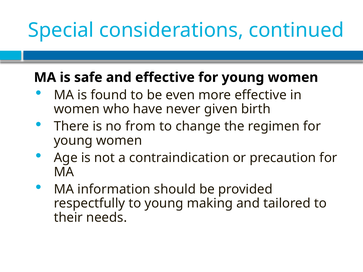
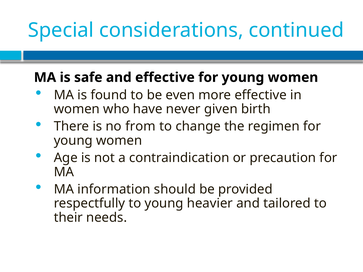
making: making -> heavier (210, 204)
